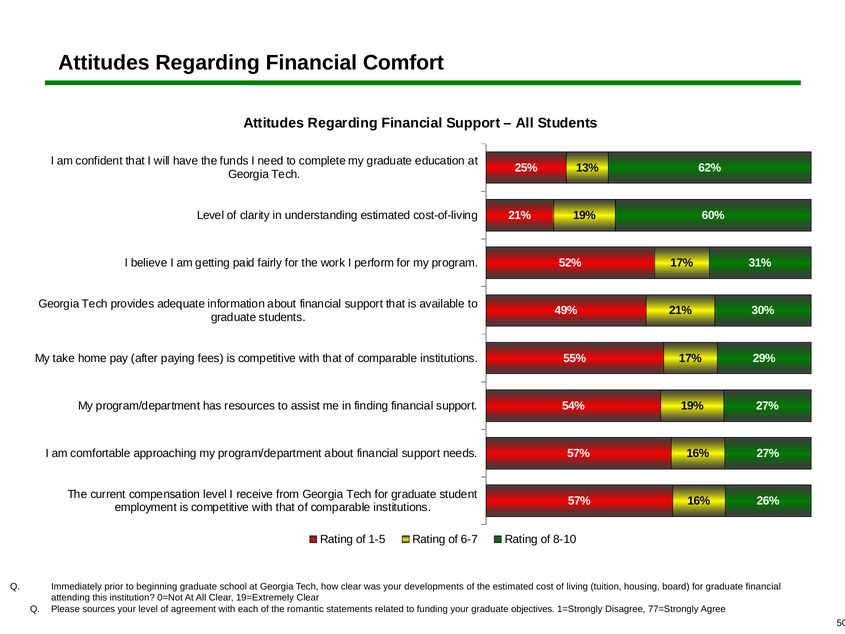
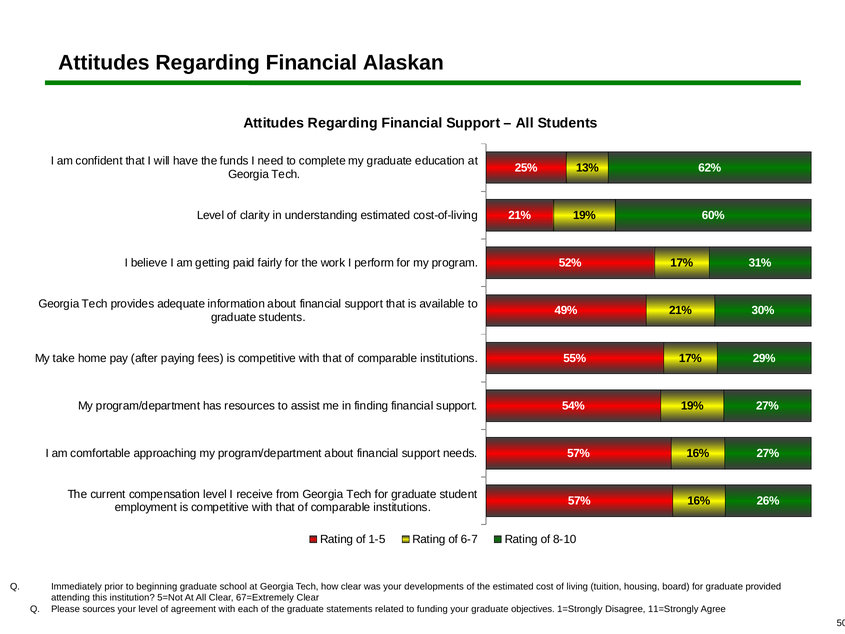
Comfort: Comfort -> Alaskan (403, 63)
graduate financial: financial -> provided (763, 586)
0=Not: 0=Not -> 5=Not (170, 598)
19=Extremely: 19=Extremely -> 67=Extremely (265, 598)
the romantic: romantic -> graduate (305, 609)
77=Strongly: 77=Strongly -> 11=Strongly (673, 609)
